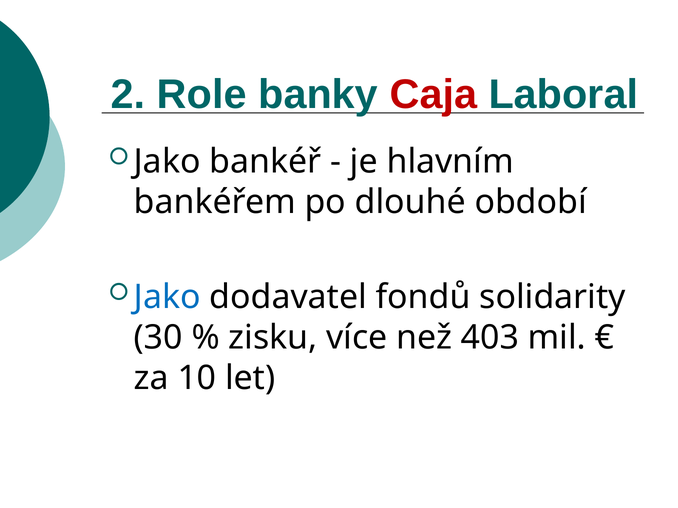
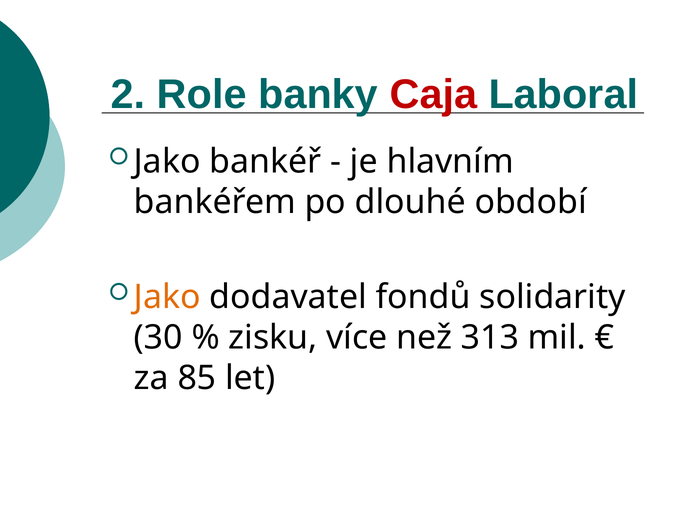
Jako colour: blue -> orange (167, 297)
403: 403 -> 313 (490, 338)
10: 10 -> 85 (197, 379)
